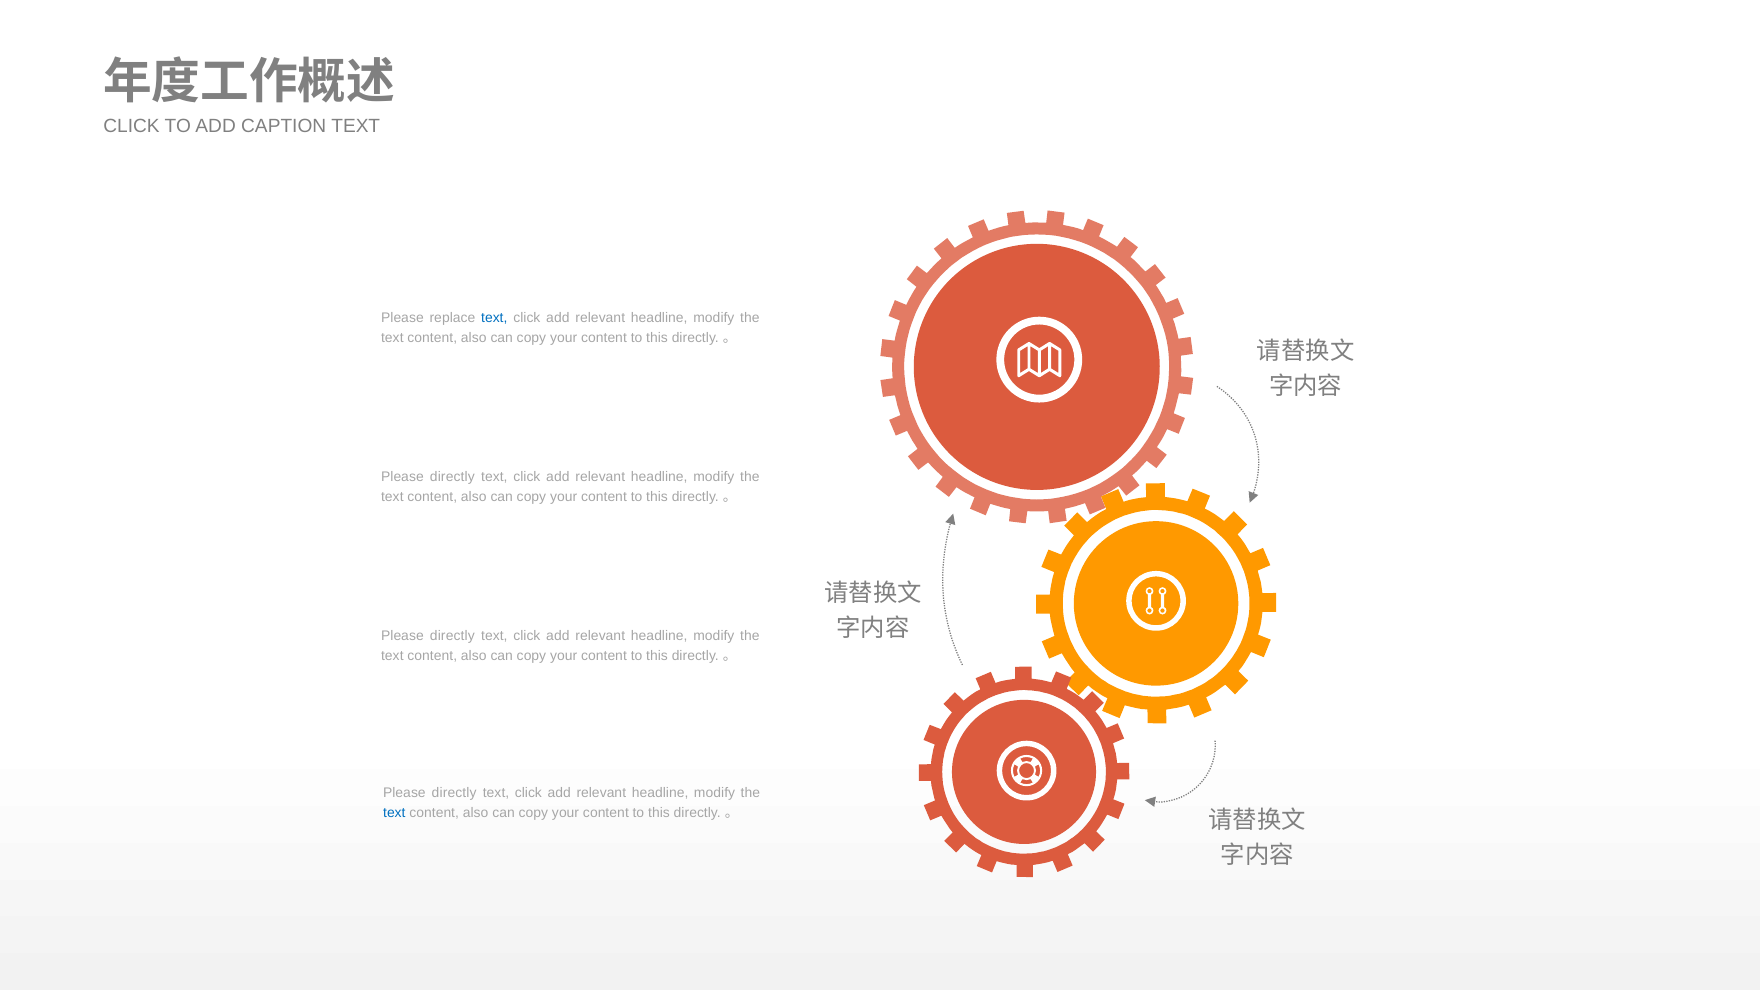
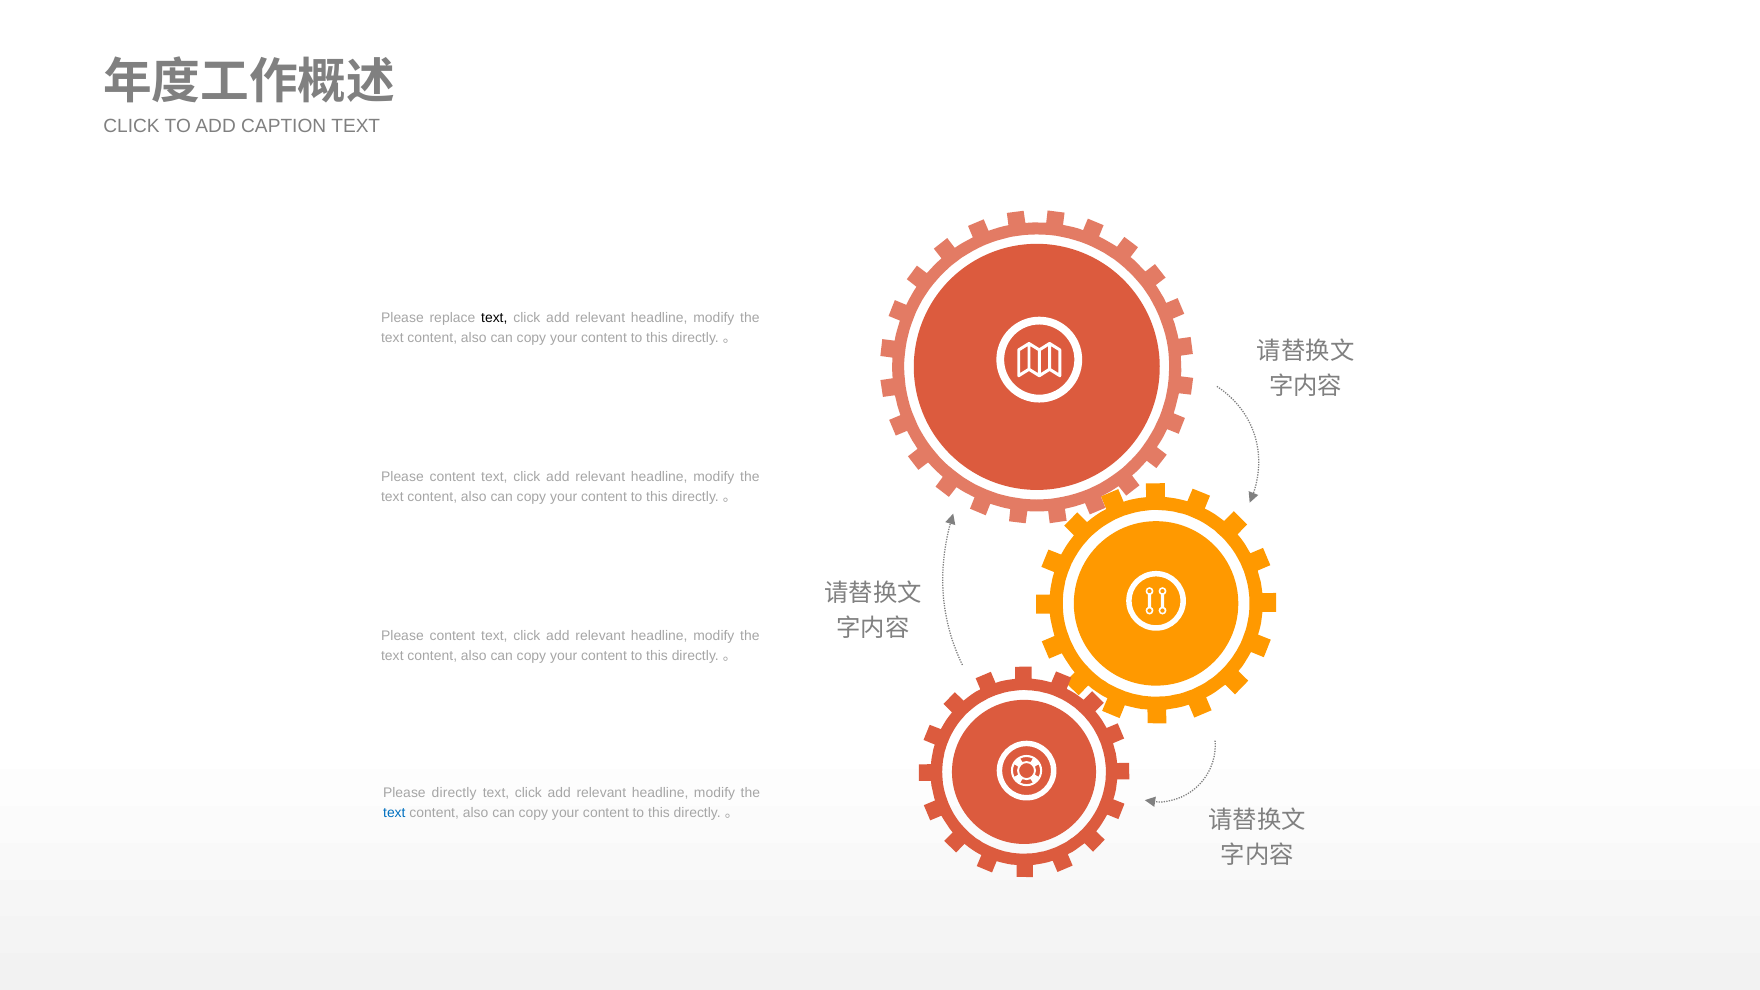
text colour: blue -> black (494, 318)
directly: directly -> content (452, 477)
directly: directly -> content (452, 635)
